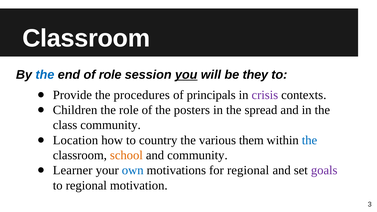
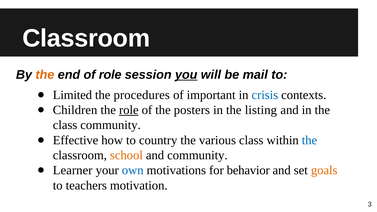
the colour: blue -> orange (45, 75)
they: they -> mail (255, 75)
Provide: Provide -> Limited (72, 95)
principals: principals -> important (211, 95)
crisis colour: purple -> blue (265, 95)
role underline: none -> present (129, 110)
spread: spread -> listing (261, 110)
Location: Location -> Effective (76, 140)
various them: them -> class (251, 140)
for regional: regional -> behavior (248, 170)
goals colour: purple -> orange (324, 170)
to regional: regional -> teachers (86, 185)
